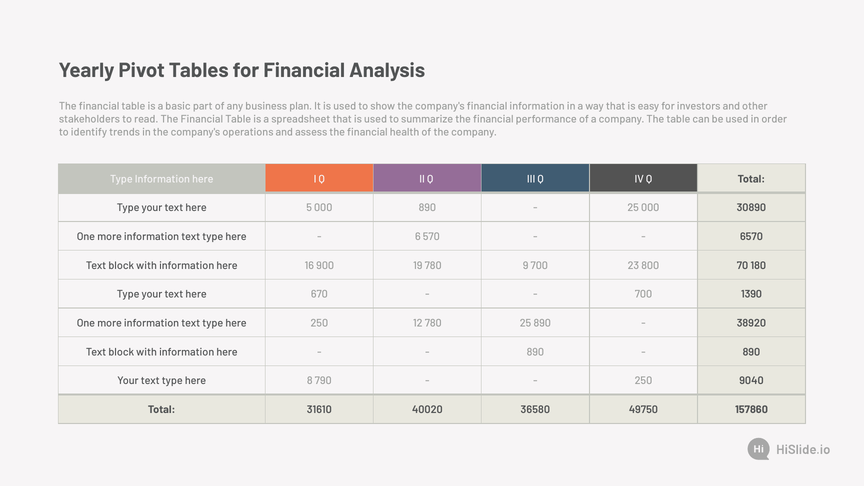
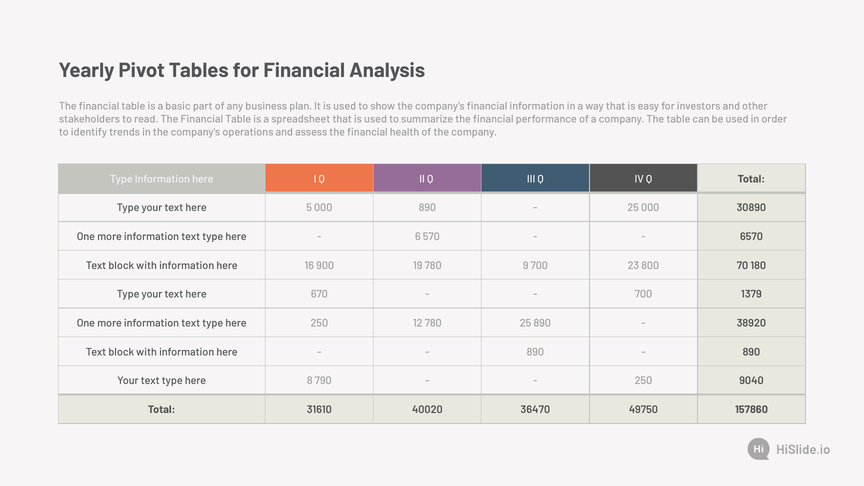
1390: 1390 -> 1379 (751, 294)
36580: 36580 -> 36470 (535, 410)
